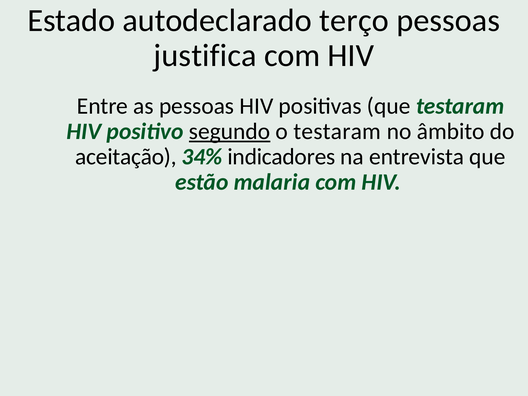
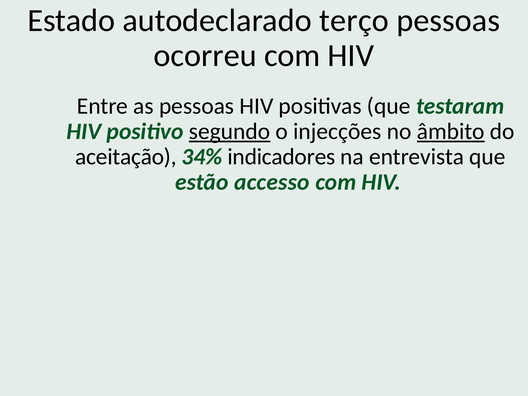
justifica: justifica -> ocorreu (205, 55)
o testaram: testaram -> injecções (337, 131)
âmbito underline: none -> present (451, 131)
malaria: malaria -> accesso (272, 182)
